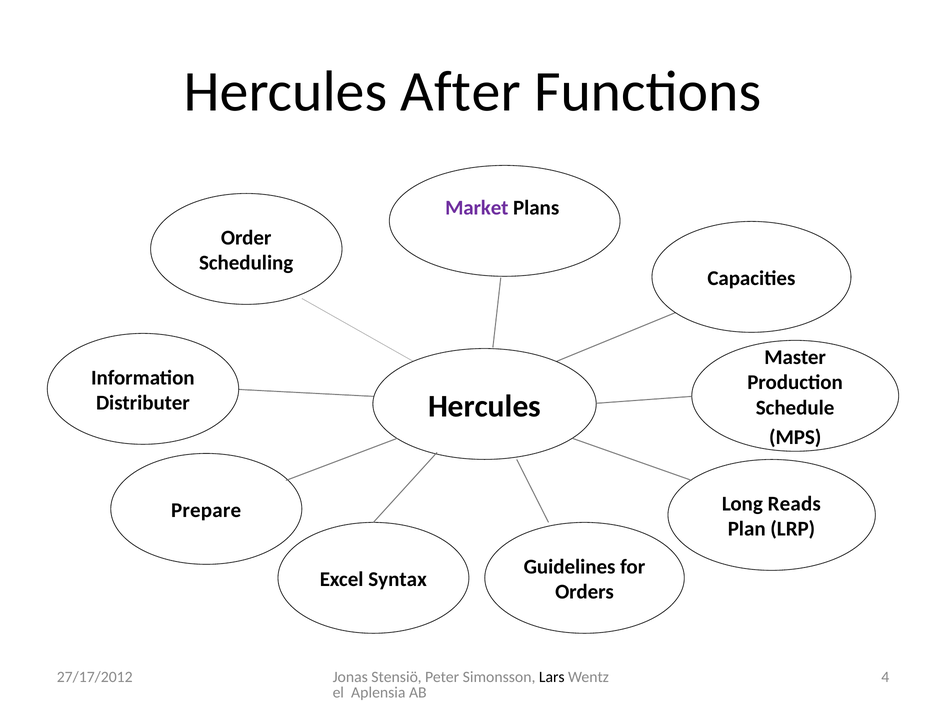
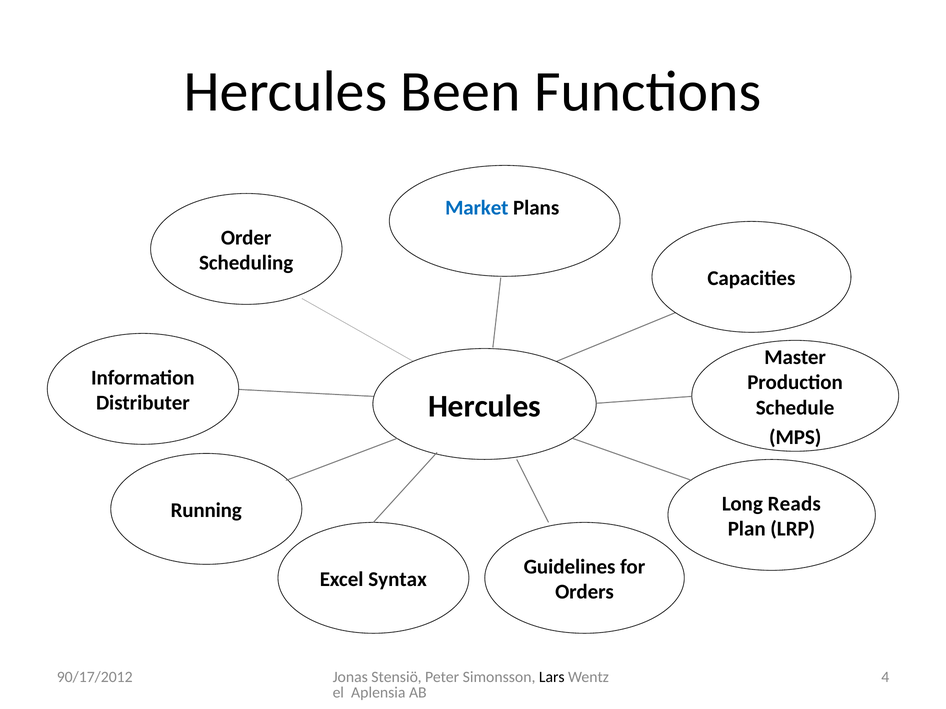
After: After -> Been (460, 92)
Market colour: purple -> blue (477, 208)
Prepare: Prepare -> Running (206, 511)
27/17/2012: 27/17/2012 -> 90/17/2012 (95, 678)
